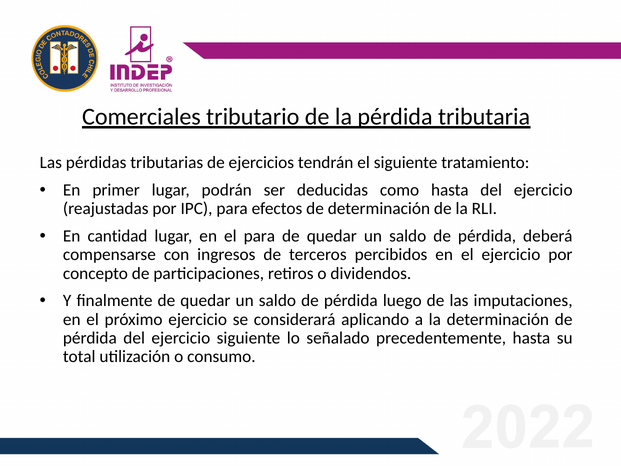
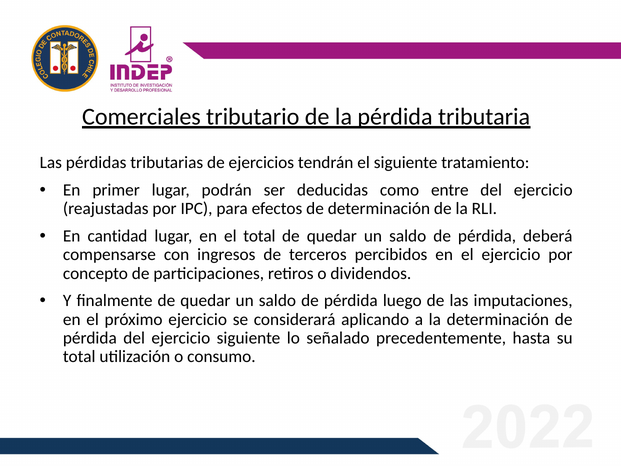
como hasta: hasta -> entre (450, 190)
el para: para -> total (259, 236)
